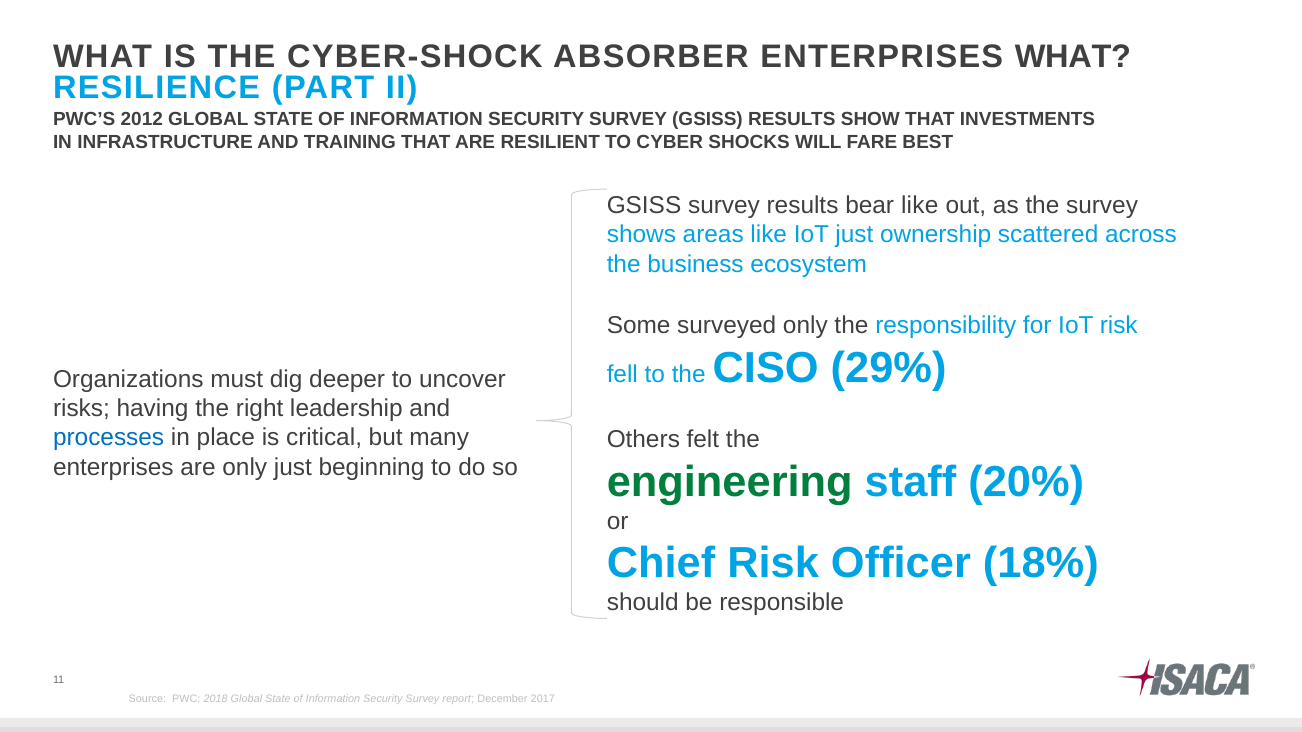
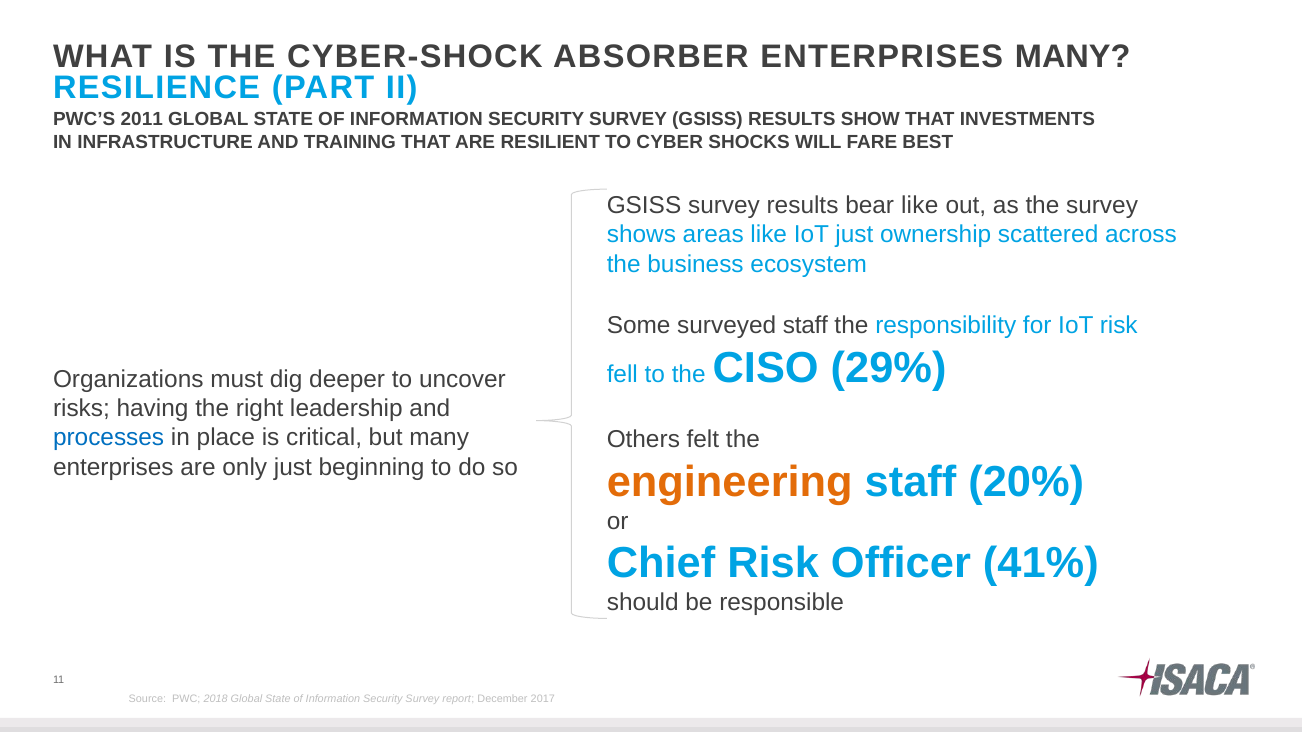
ENTERPRISES WHAT: WHAT -> MANY (1073, 57)
2012: 2012 -> 2011 (142, 119)
surveyed only: only -> staff (805, 326)
engineering colour: green -> orange (730, 482)
18%: 18% -> 41% (1041, 563)
